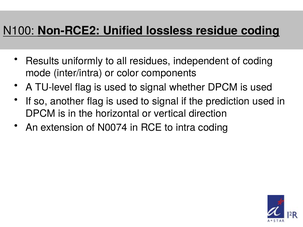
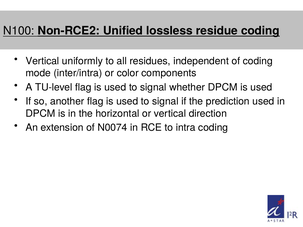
Results: Results -> Vertical (42, 61)
